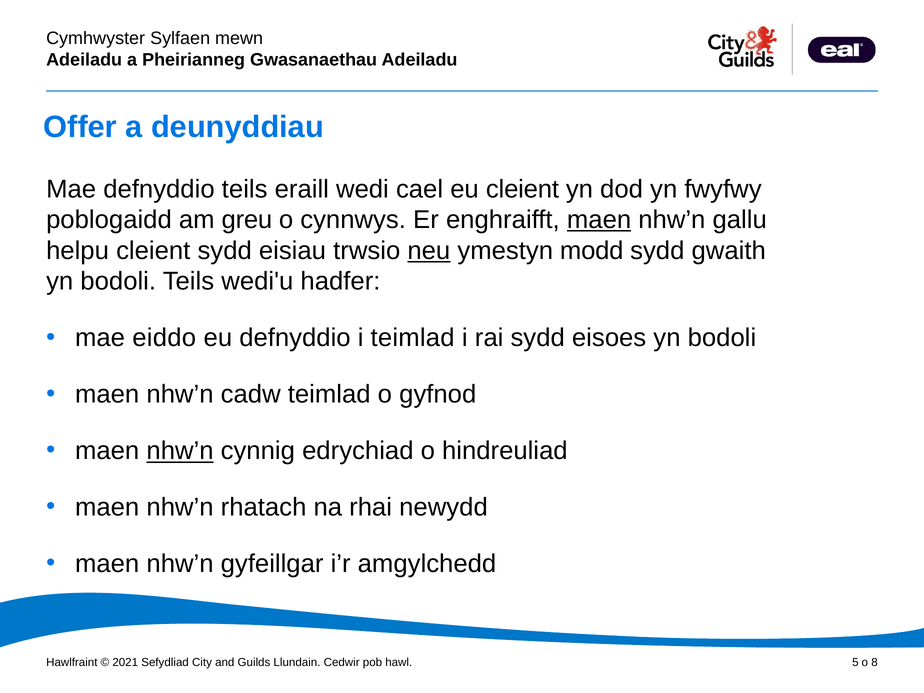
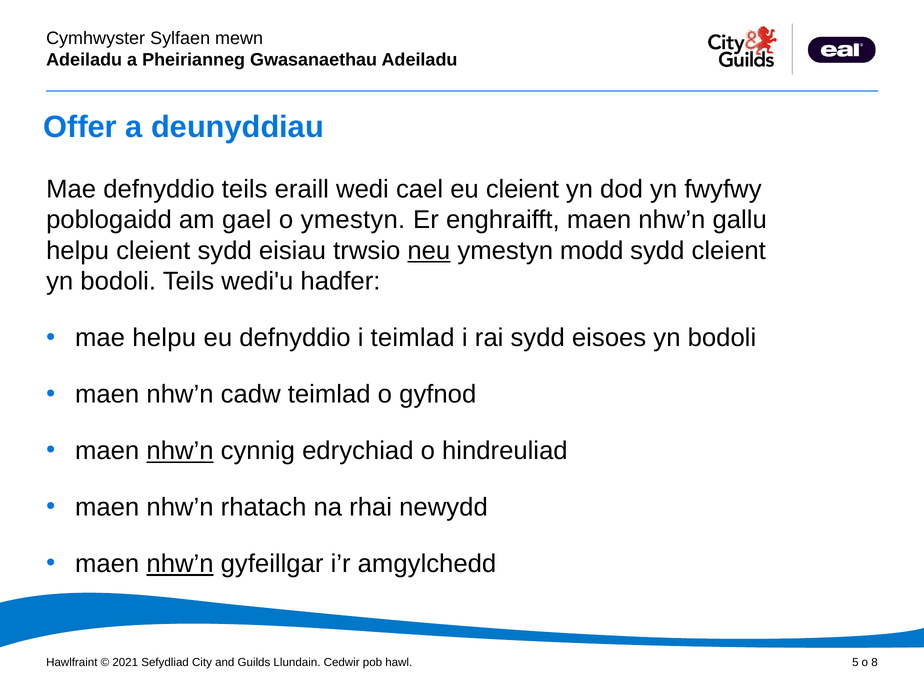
greu: greu -> gael (247, 220)
o cynnwys: cynnwys -> ymestyn (353, 220)
maen underline: present -> none (599, 220)
sydd gwaith: gwaith -> cleient (729, 251)
mae eiddo: eiddo -> helpu (164, 338)
nhw’n underline: none -> present (180, 564)
